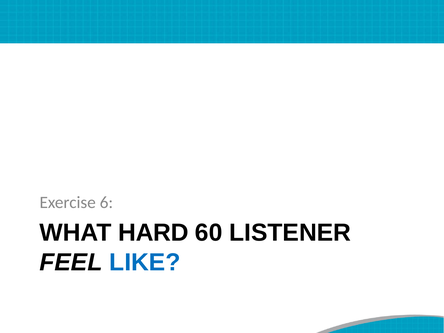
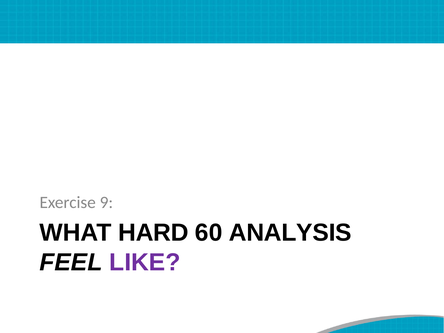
6: 6 -> 9 (106, 203)
LISTENER: LISTENER -> ANALYSIS (290, 233)
LIKE colour: blue -> purple (145, 262)
